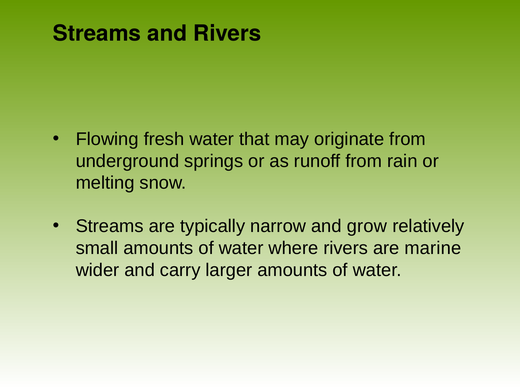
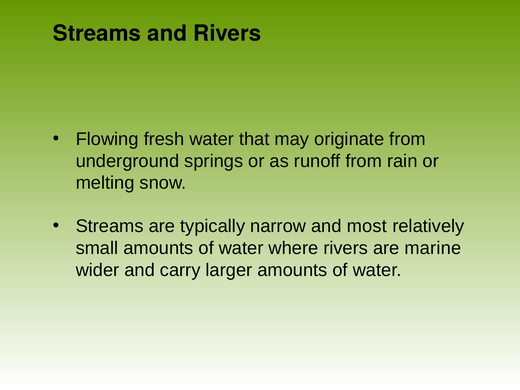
grow: grow -> most (367, 226)
